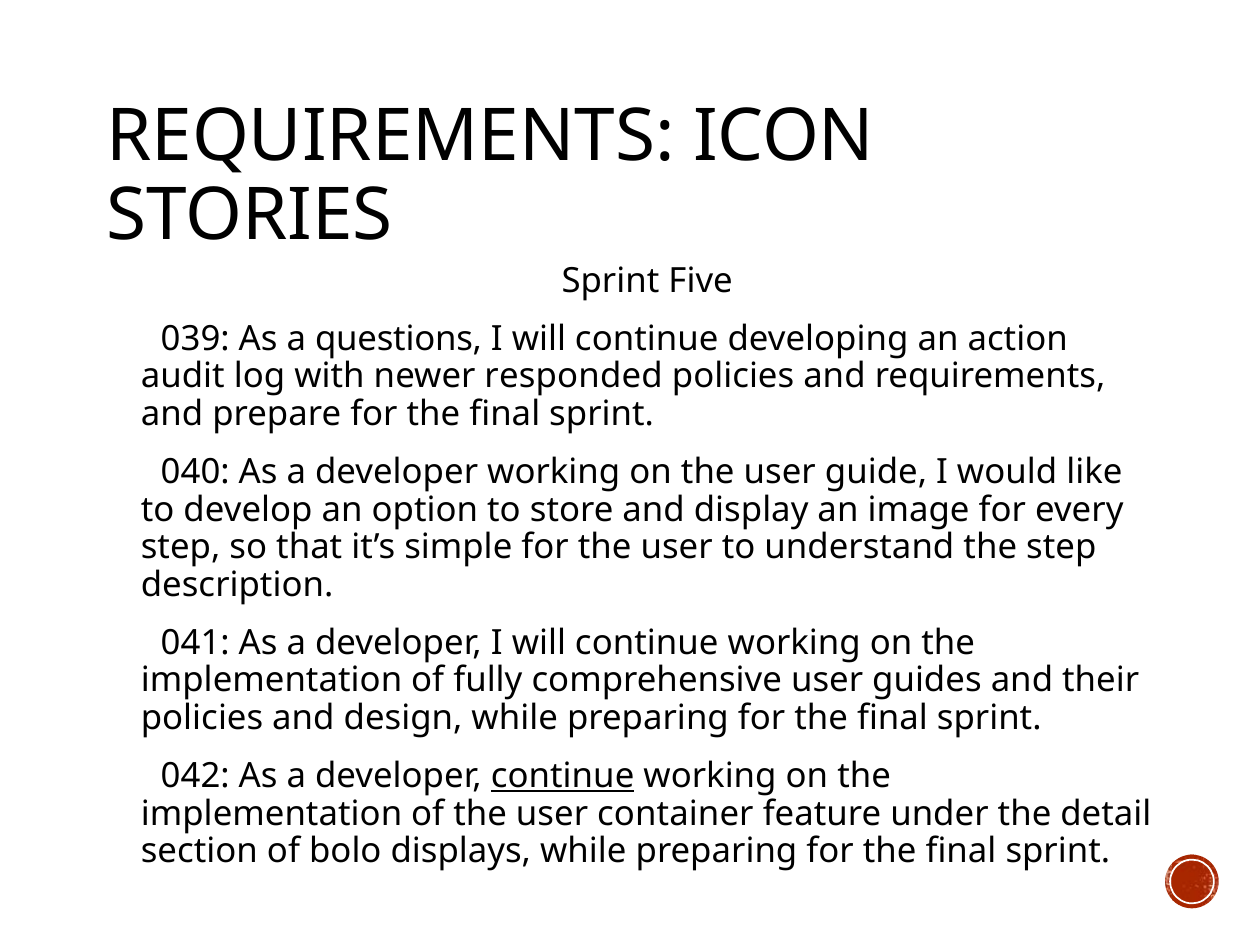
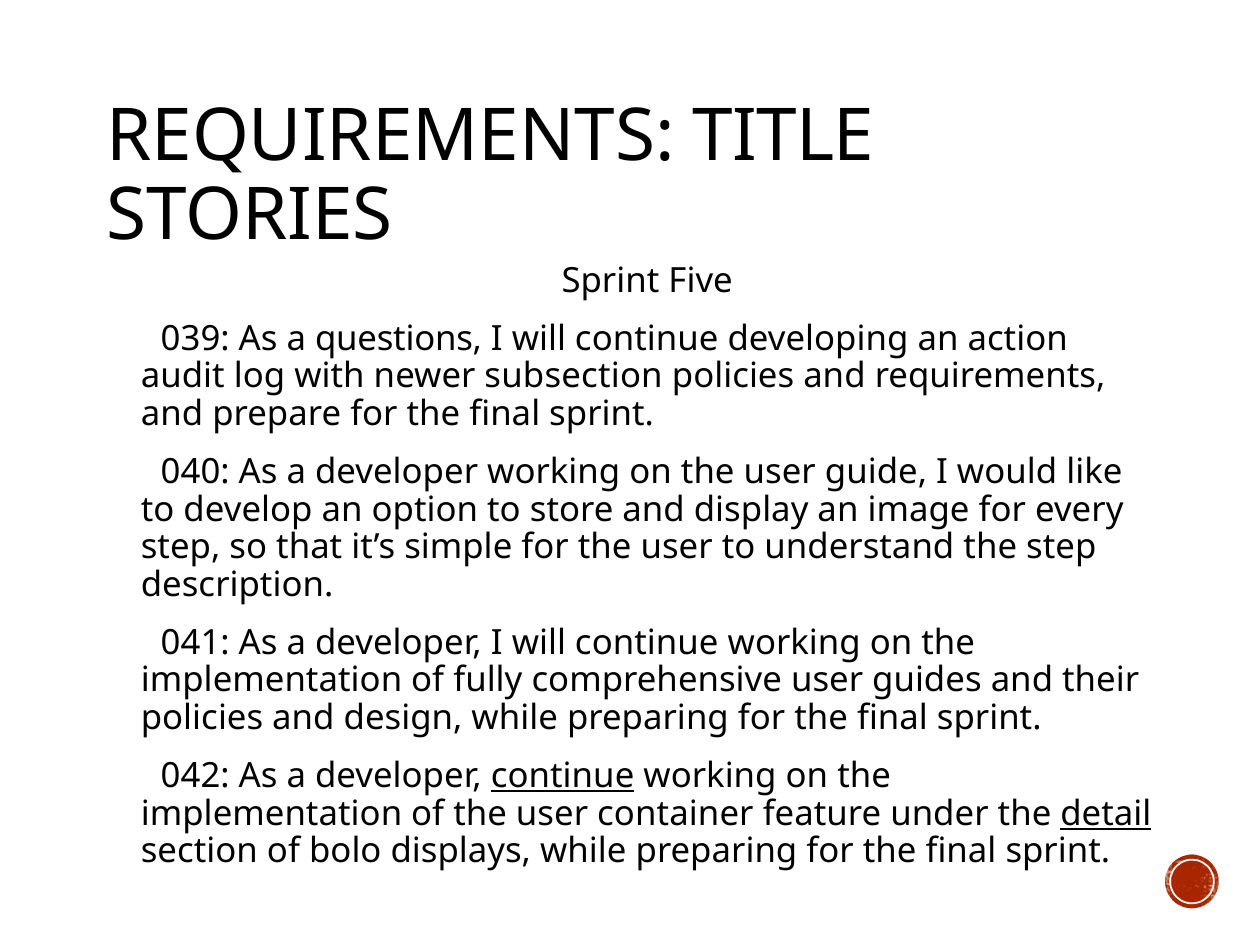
ICON: ICON -> TITLE (784, 136)
responded: responded -> subsection (574, 377)
detail underline: none -> present (1106, 814)
